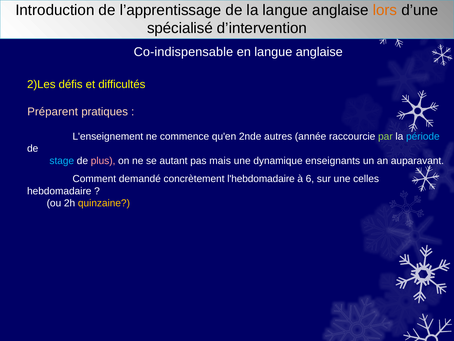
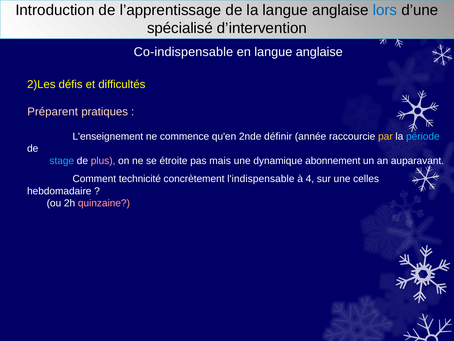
lors colour: orange -> blue (385, 10)
autres: autres -> définir (278, 136)
par colour: light green -> yellow (385, 136)
autant: autant -> étroite (174, 161)
enseignants: enseignants -> abonnement (333, 161)
demandé: demandé -> technicité (140, 179)
l'hebdomadaire: l'hebdomadaire -> l'indispensable (261, 179)
6: 6 -> 4 (310, 179)
quinzaine colour: yellow -> pink (104, 203)
